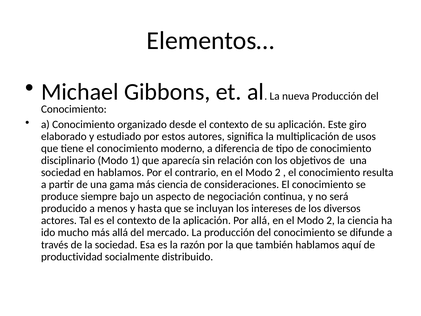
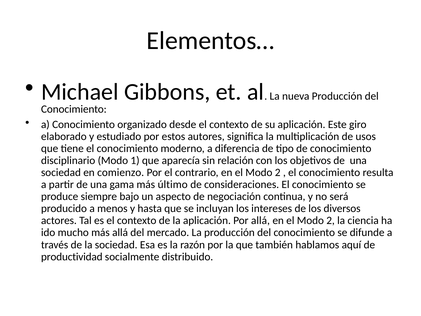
en hablamos: hablamos -> comienzo (121, 172)
más ciencia: ciencia -> último (173, 184)
